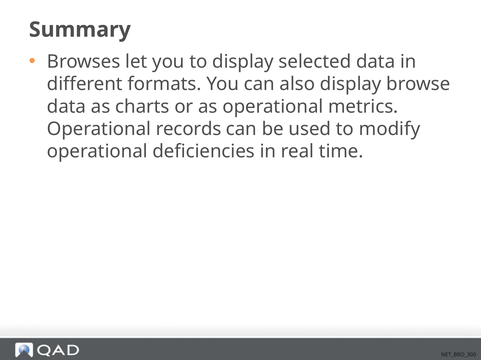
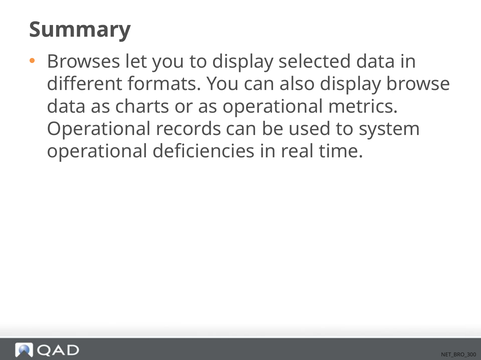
modify: modify -> system (390, 129)
